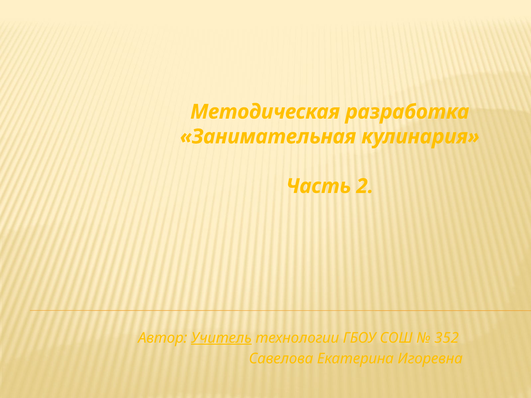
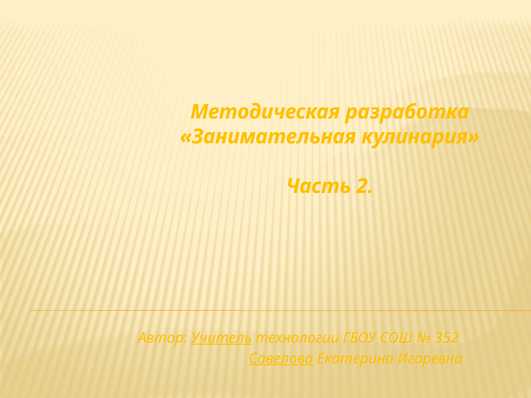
Савелова underline: none -> present (281, 359)
